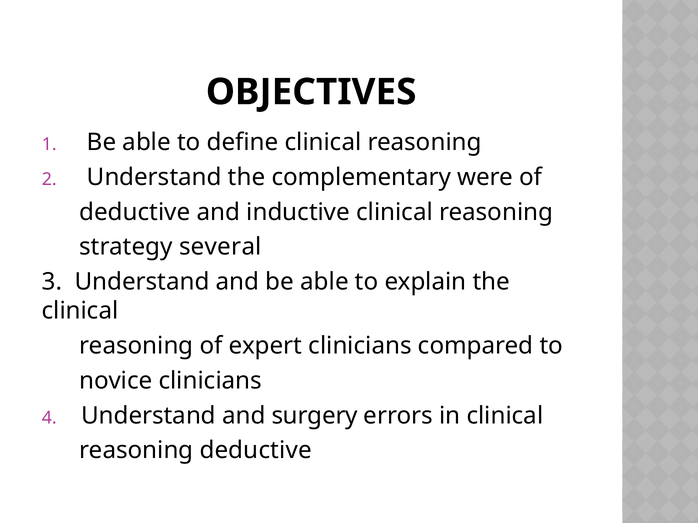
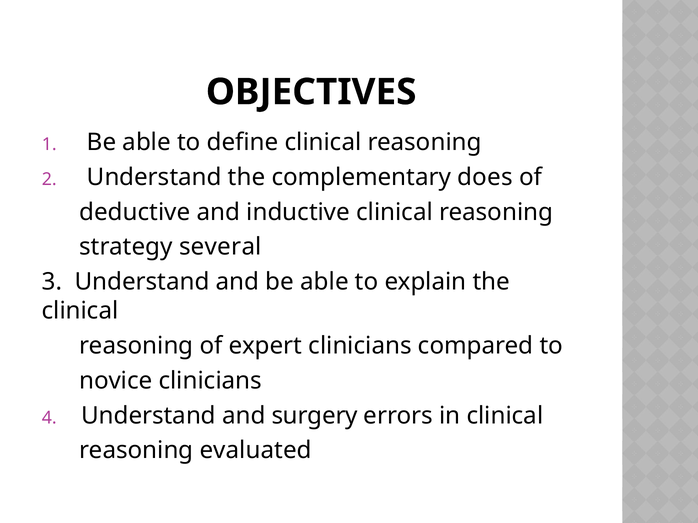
were: were -> does (485, 177)
reasoning deductive: deductive -> evaluated (256, 451)
